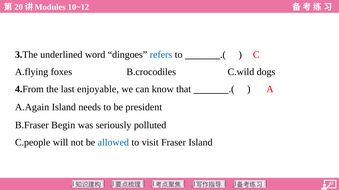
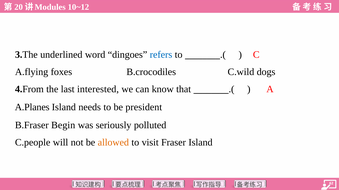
enjoyable: enjoyable -> interested (98, 89)
A.Again: A.Again -> A.Planes (32, 108)
allowed colour: blue -> orange (113, 143)
